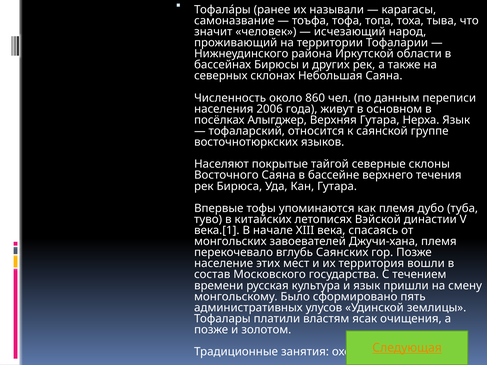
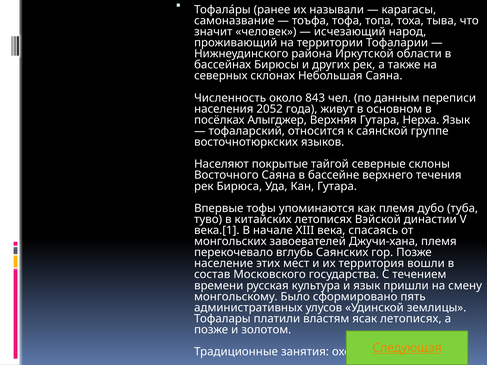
860: 860 -> 843 (315, 98)
2006: 2006 -> 2052 (270, 109)
ясак очищения: очищения -> летописях (411, 319)
